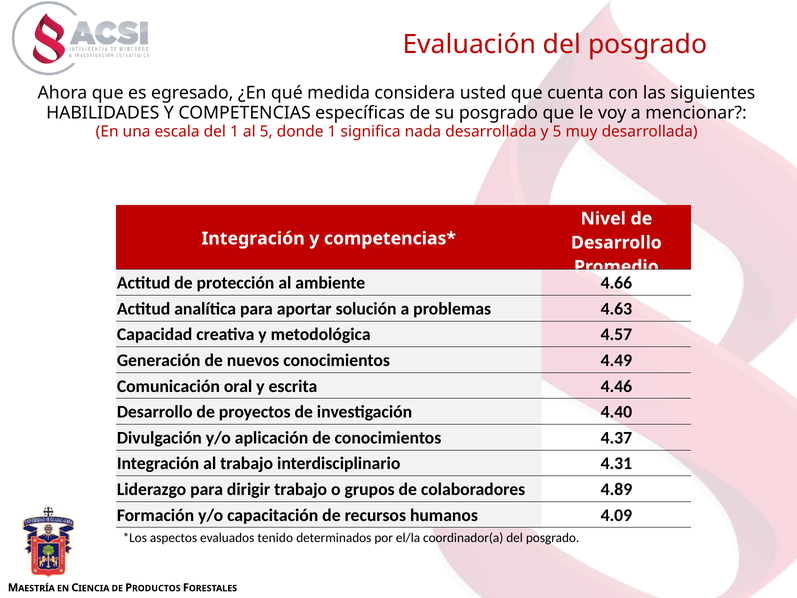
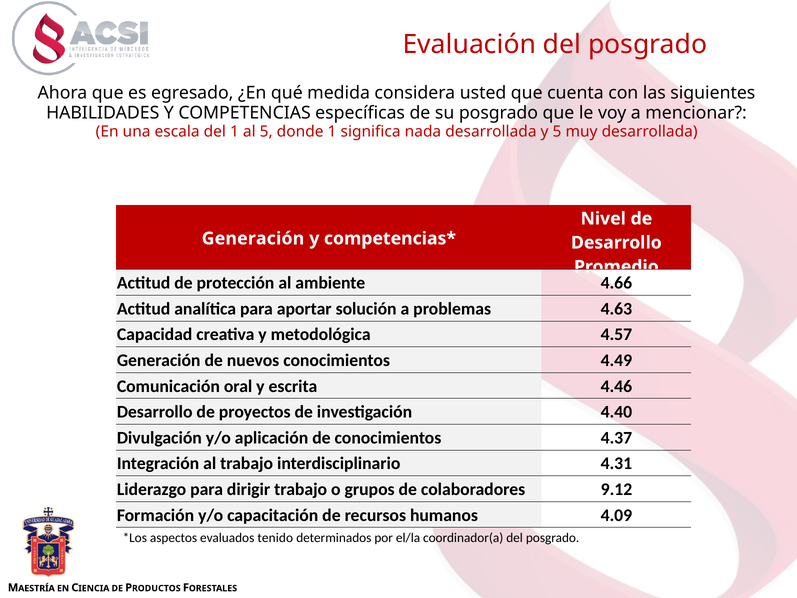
Integración: Integración -> Generación (253, 238)
4.89: 4.89 -> 9.12 (616, 489)
